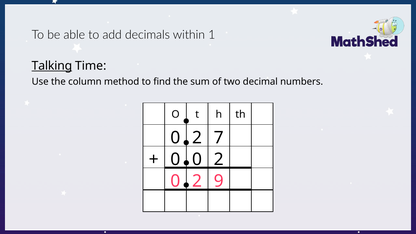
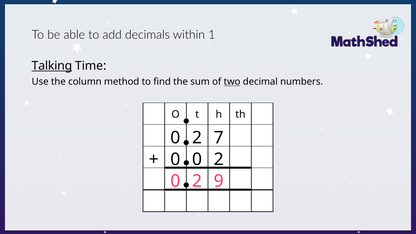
two underline: none -> present (232, 82)
